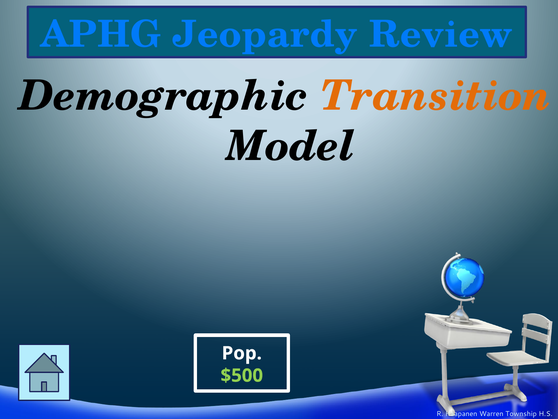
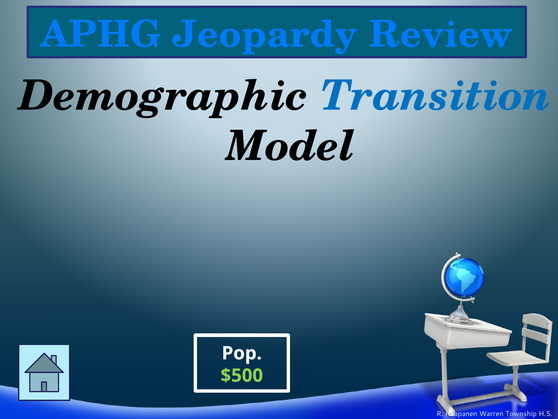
Transition colour: orange -> blue (436, 96)
